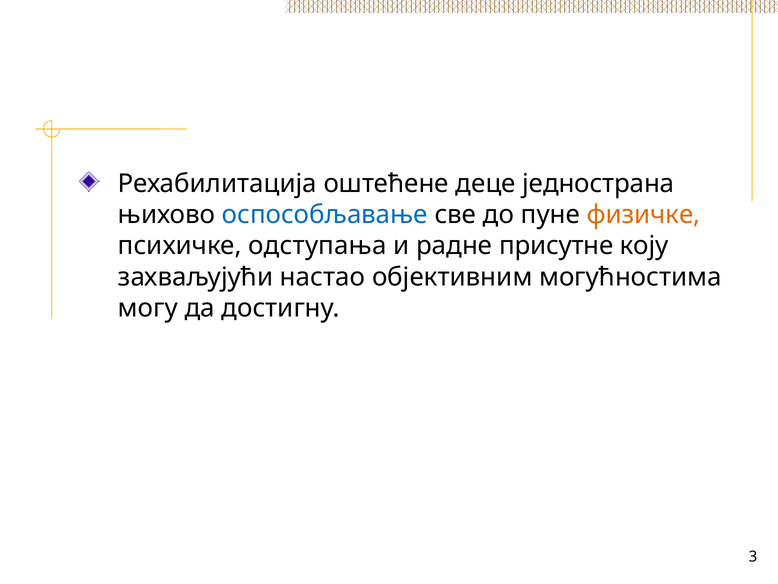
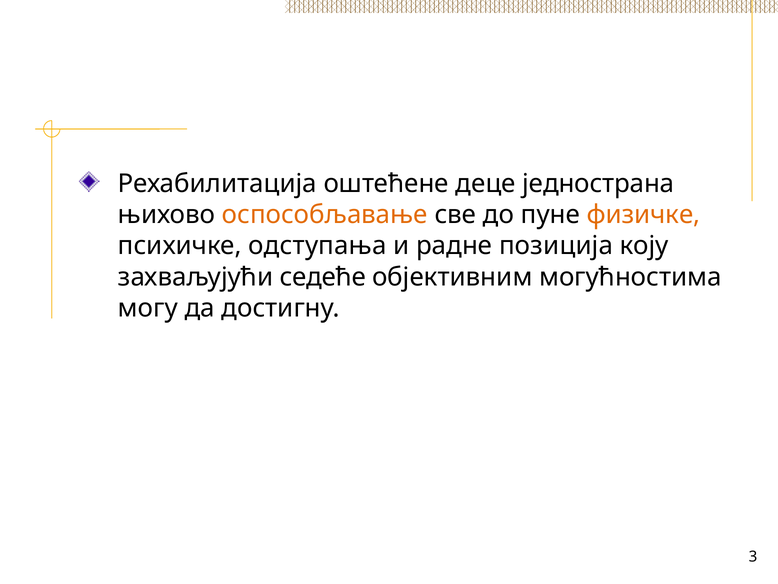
оспособљавање colour: blue -> orange (325, 214)
присутне: присутне -> позиција (556, 246)
настао: настао -> седеће (323, 277)
